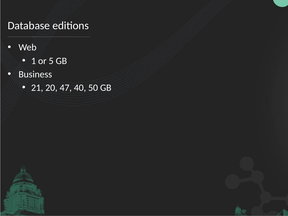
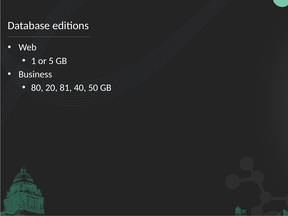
21: 21 -> 80 (37, 88)
47: 47 -> 81 (66, 88)
